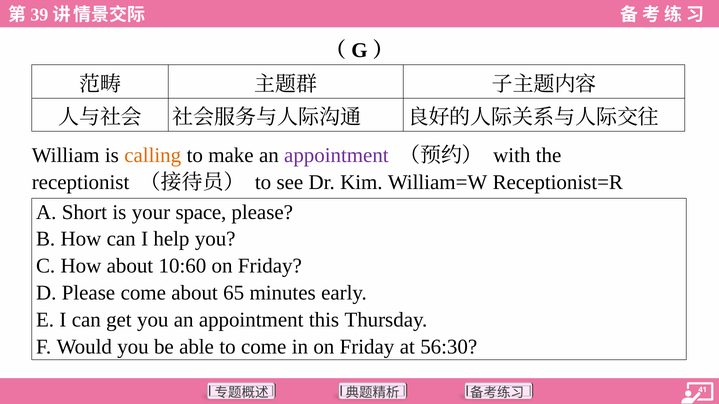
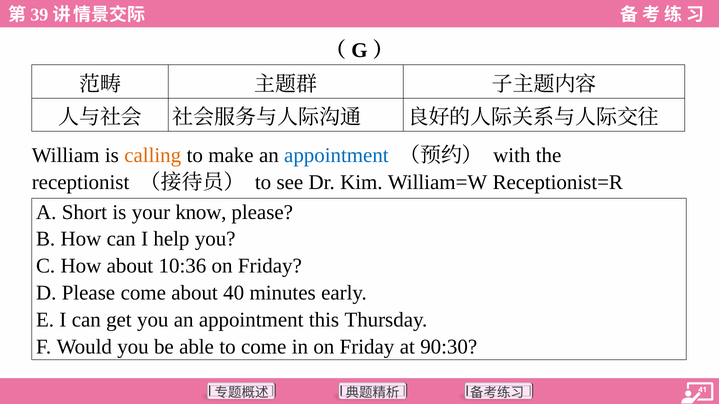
appointment colour: purple -> blue (336, 156)
space: space -> know (201, 212)
10:60: 10:60 -> 10:36 (182, 266)
65: 65 -> 40 (234, 293)
56:30: 56:30 -> 90:30 (449, 347)
